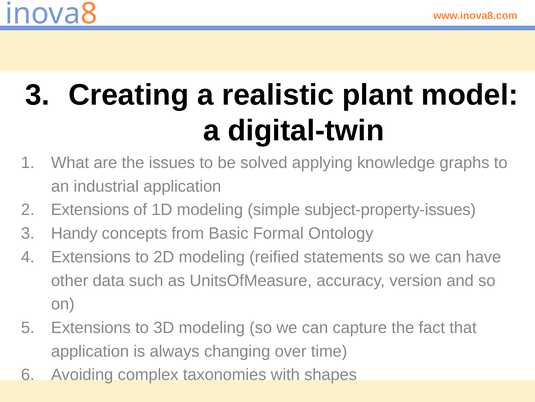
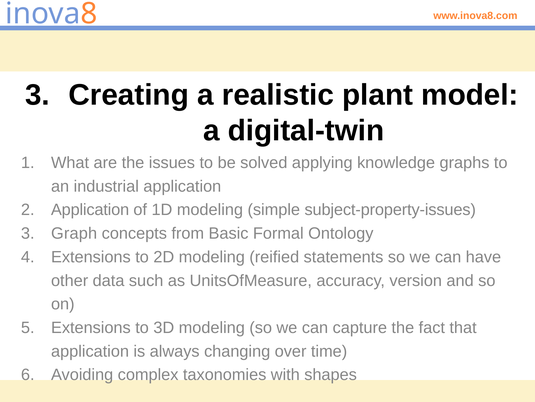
Extensions: Extensions -> Application (90, 209)
Handy: Handy -> Graph (74, 233)
